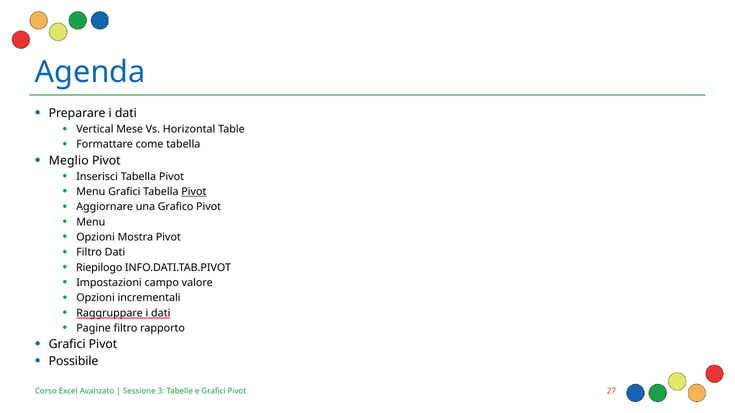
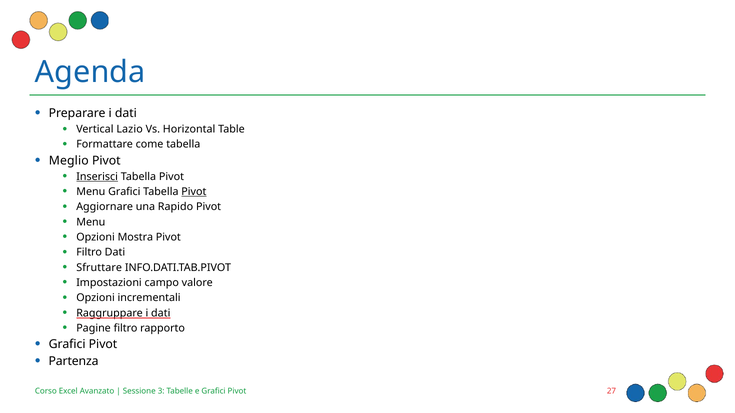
Mese: Mese -> Lazio (130, 129)
Inserisci underline: none -> present (97, 177)
Grafico: Grafico -> Rapido (176, 207)
Riepilogo: Riepilogo -> Sfruttare (99, 268)
Possibile: Possibile -> Partenza (74, 362)
